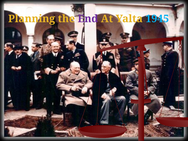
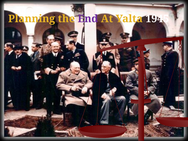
1945 colour: light blue -> white (157, 19)
